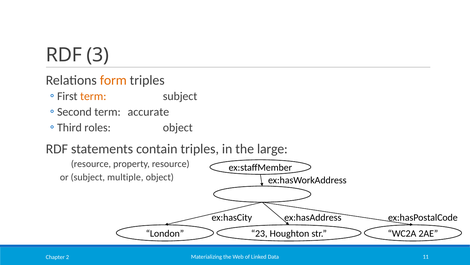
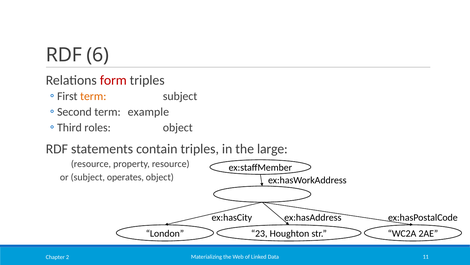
3: 3 -> 6 (98, 55)
form colour: orange -> red (113, 80)
accurate: accurate -> example (148, 112)
multiple: multiple -> operates (125, 177)
